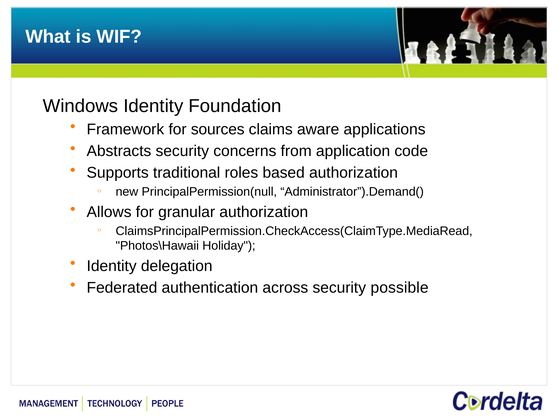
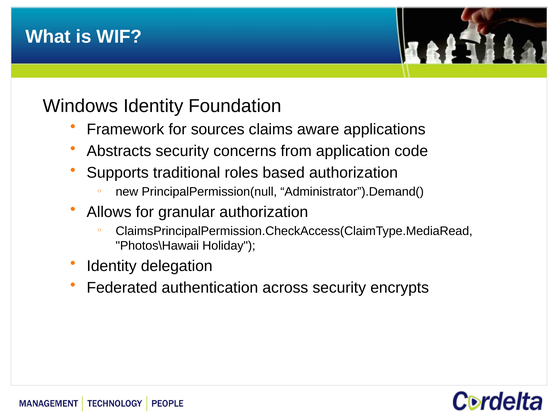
possible: possible -> encrypts (400, 287)
